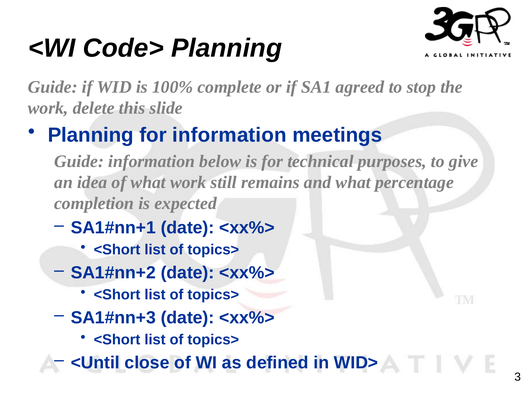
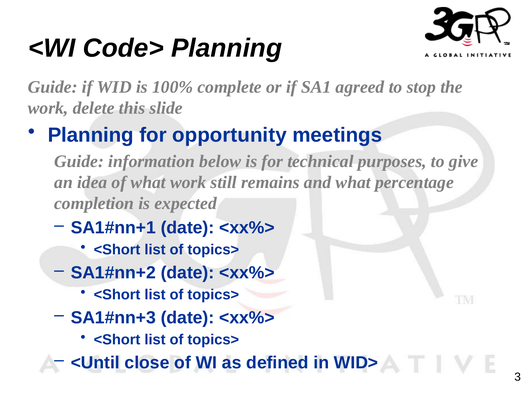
for information: information -> opportunity (229, 135)
